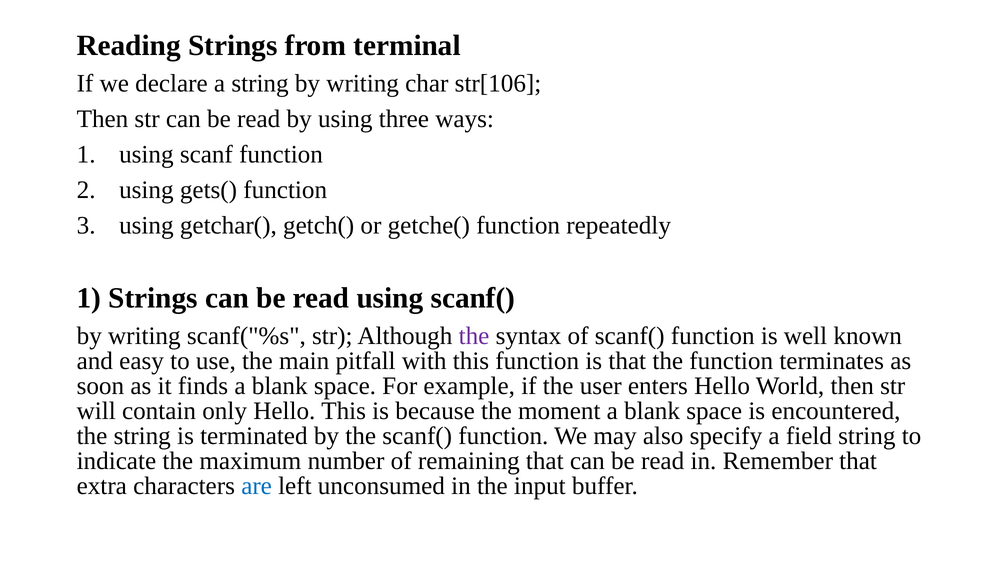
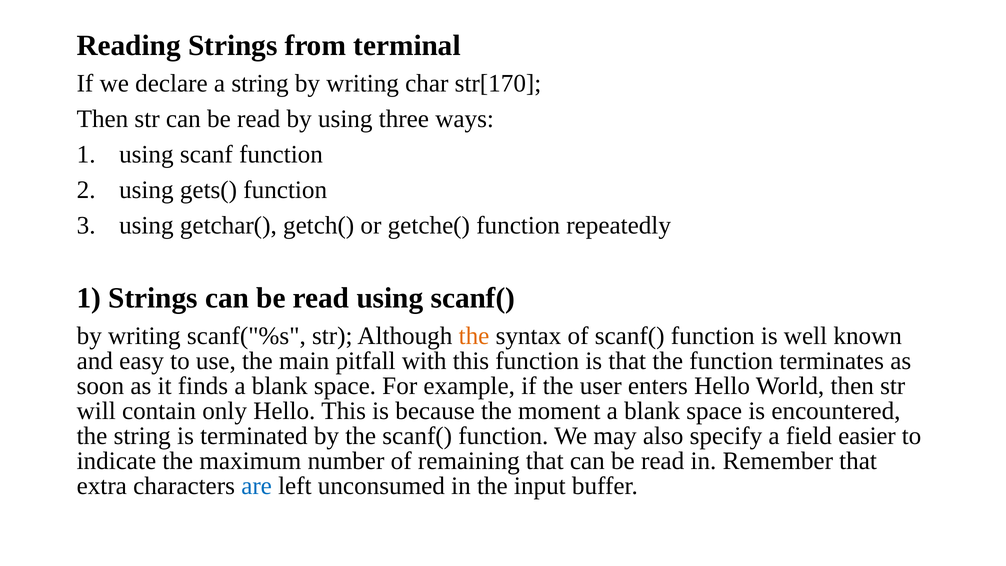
str[106: str[106 -> str[170 (498, 83)
the colour: purple -> orange (474, 336)
field string: string -> easier (867, 436)
